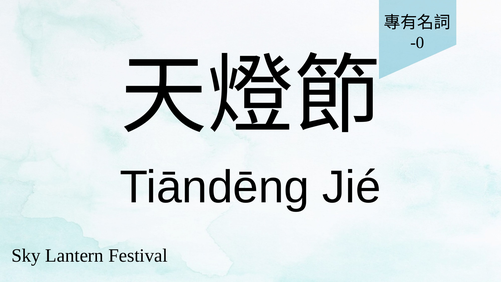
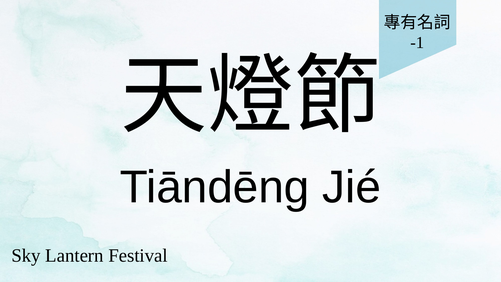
-0: -0 -> -1 (417, 43)
